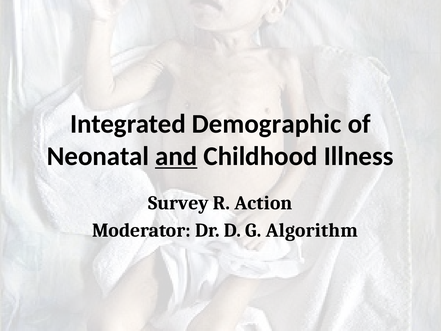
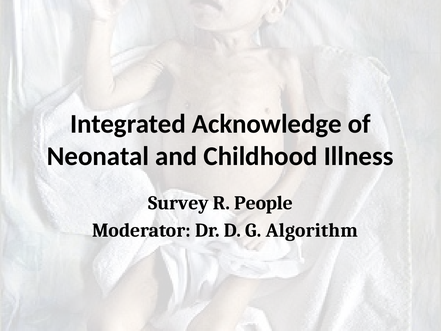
Demographic: Demographic -> Acknowledge (267, 124)
and underline: present -> none (176, 156)
Action: Action -> People (264, 203)
